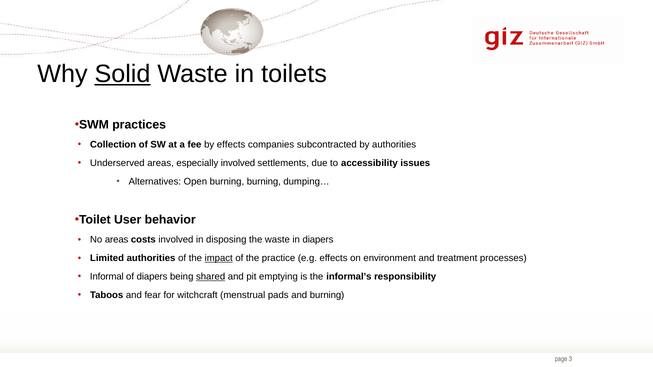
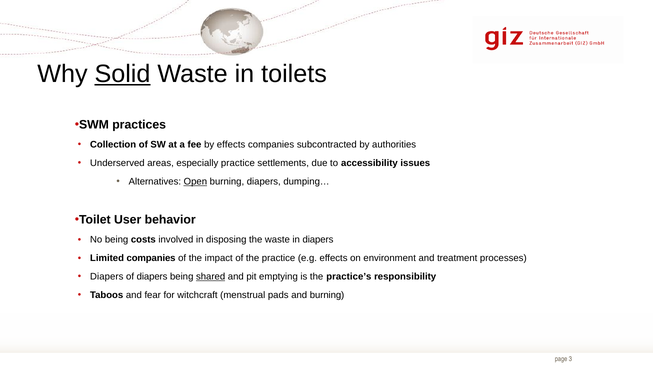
especially involved: involved -> practice (238, 163)
Open underline: none -> present (195, 182)
burning burning: burning -> diapers (264, 182)
No areas: areas -> being (117, 240)
Limited authorities: authorities -> companies (151, 258)
impact underline: present -> none (219, 258)
Informal: Informal -> Diapers (107, 277)
informal’s: informal’s -> practice’s (349, 277)
